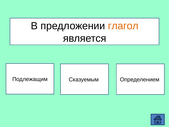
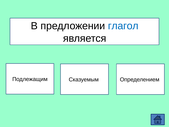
глагол colour: orange -> blue (123, 26)
